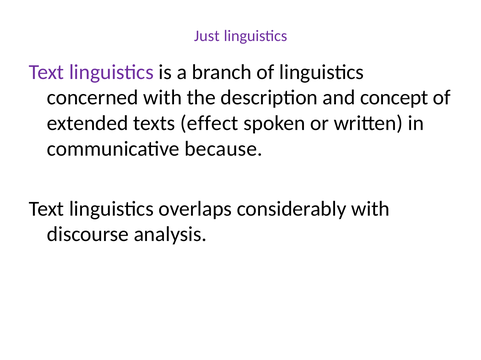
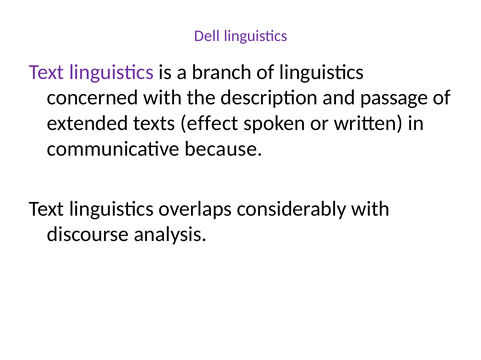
Just: Just -> Dell (207, 36)
concept: concept -> passage (394, 98)
